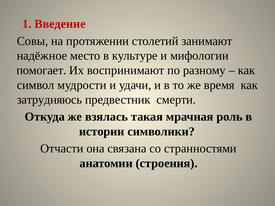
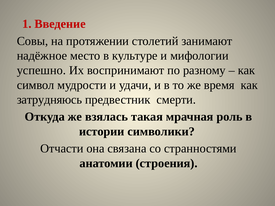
помогает: помогает -> успешно (41, 70)
